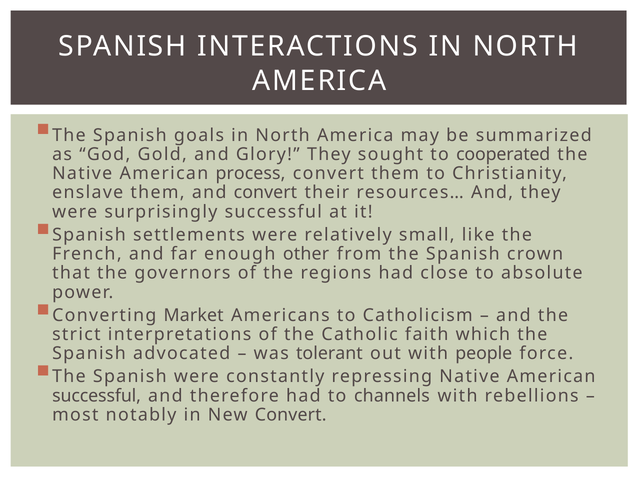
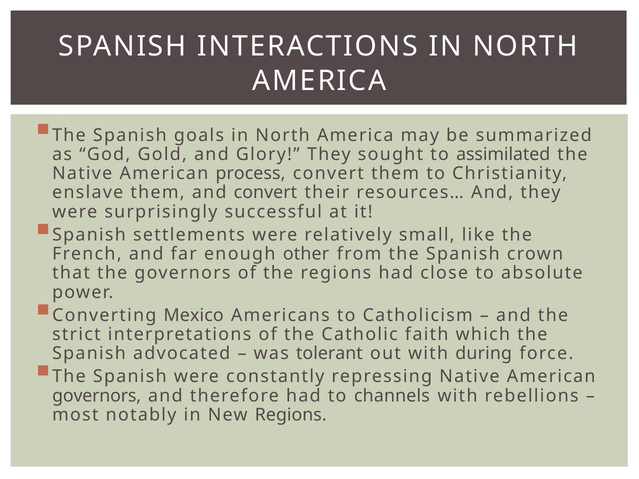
cooperated: cooperated -> assimilated (503, 154)
Market: Market -> Mexico (194, 315)
people: people -> during (484, 354)
successful: successful -> governors (97, 396)
New Convert: Convert -> Regions (291, 415)
